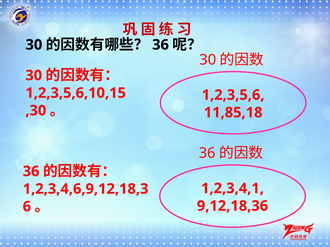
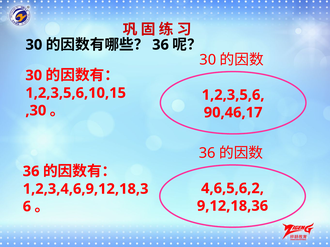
11,85,18: 11,85,18 -> 90,46,17 (233, 113)
1,2,3,4,1: 1,2,3,4,1 -> 4,6,5,6,2 (233, 189)
